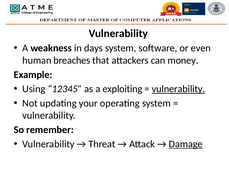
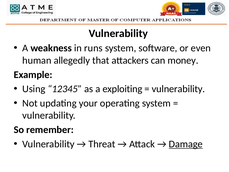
days: days -> runs (93, 48)
breaches: breaches -> allegedly (72, 60)
vulnerability underline: present -> none (178, 89)
